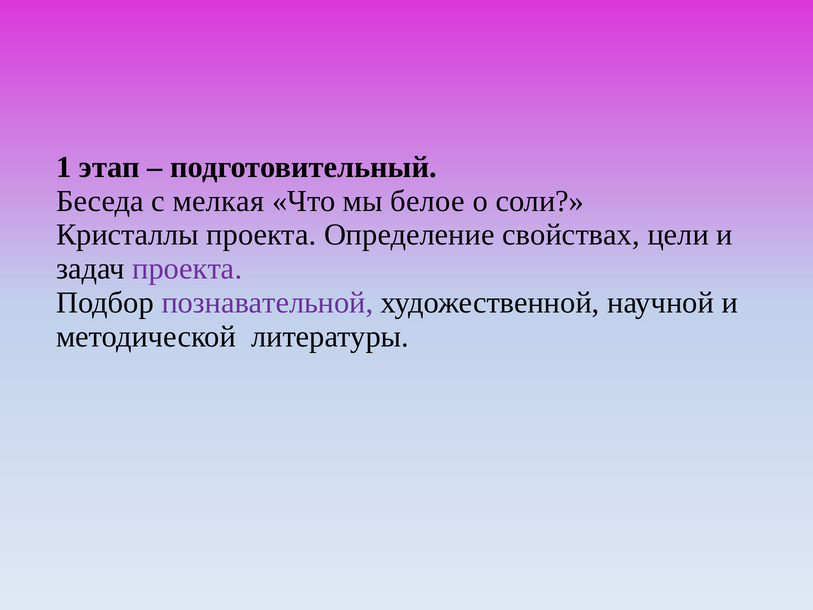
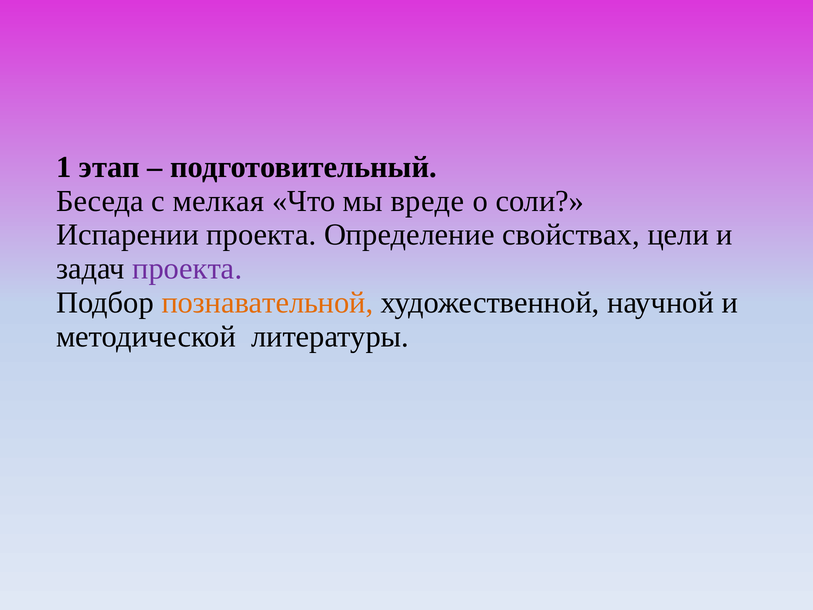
белое: белое -> вреде (427, 201)
Кристаллы: Кристаллы -> Испарении (128, 235)
познавательной colour: purple -> orange (267, 302)
